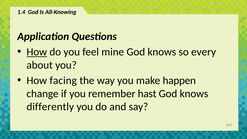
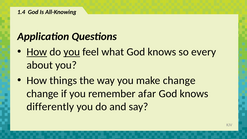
you underline: none -> present (72, 52)
mine: mine -> what (113, 52)
facing: facing -> things (63, 81)
make happen: happen -> change (179, 81)
hast: hast -> afar (147, 94)
